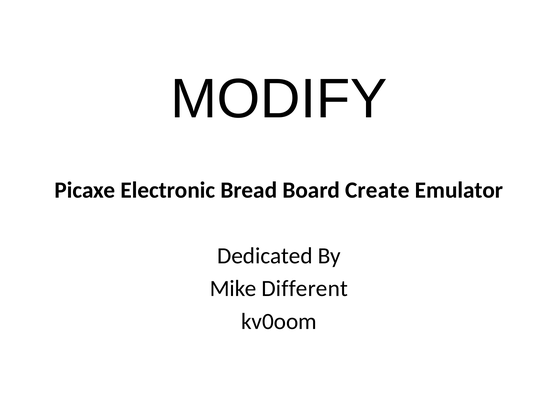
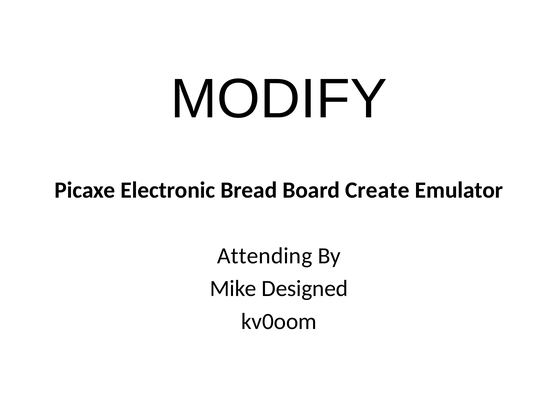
Dedicated: Dedicated -> Attending (265, 256)
Different: Different -> Designed (305, 289)
